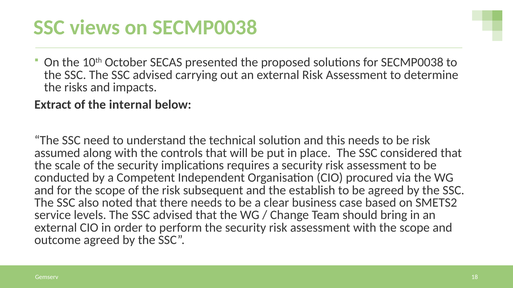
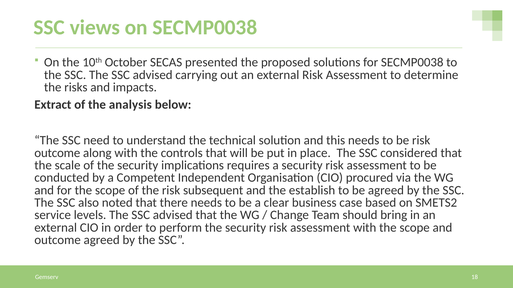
internal: internal -> analysis (130, 105)
assumed: assumed -> outcome (57, 153)
